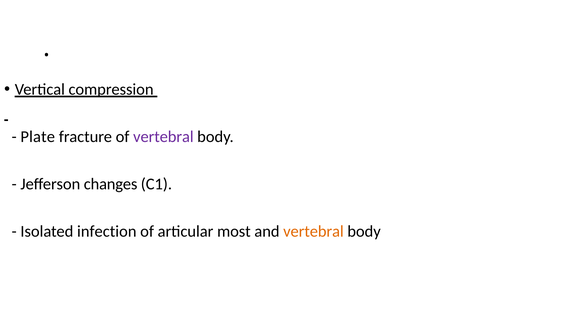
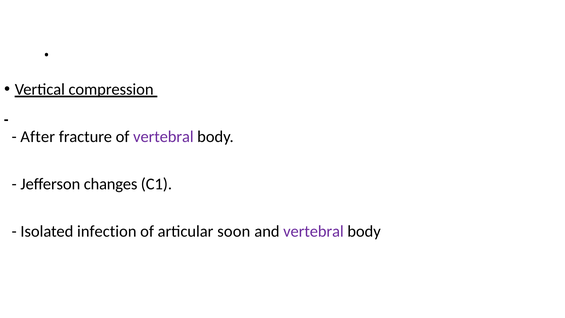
Plate: Plate -> After (38, 137)
most: most -> soon (234, 231)
vertebral colour: orange -> purple (313, 231)
